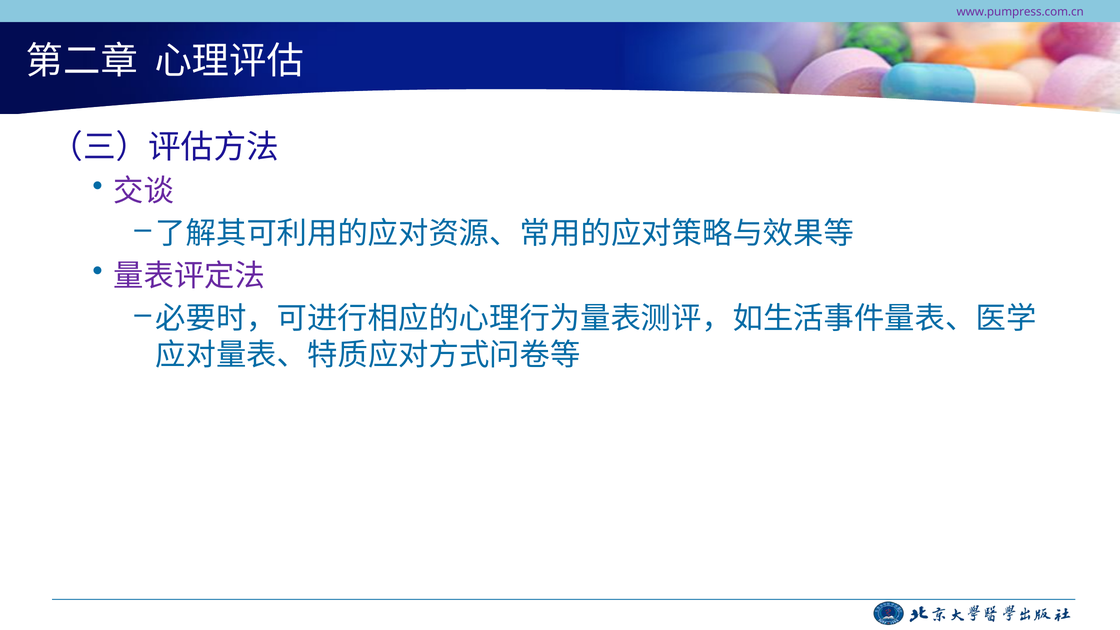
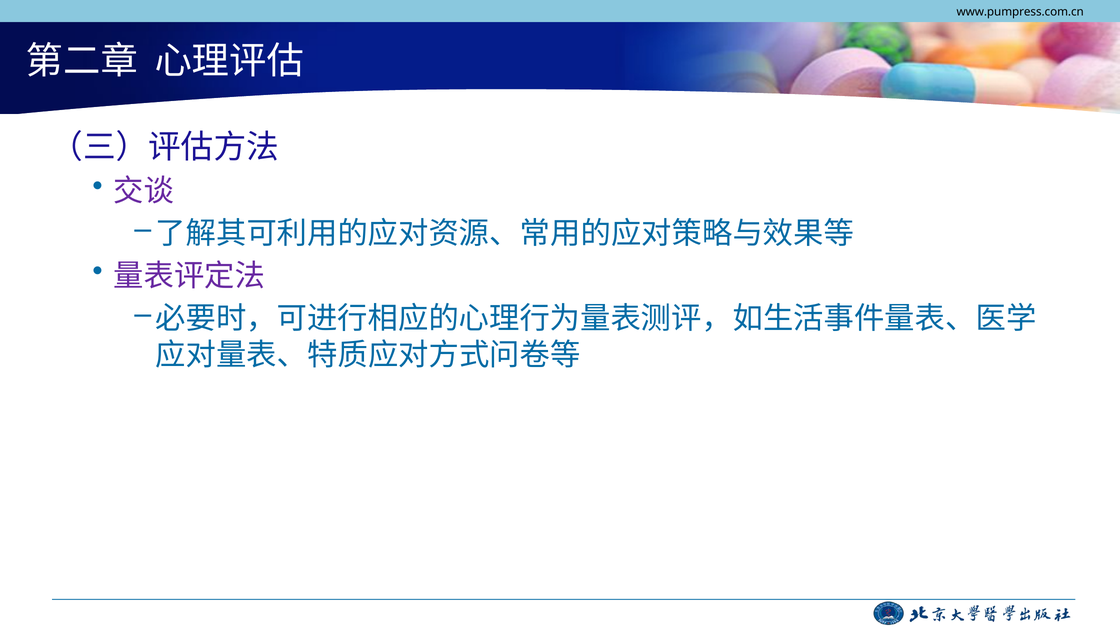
www.pumpress.com.cn colour: purple -> black (1020, 12)
